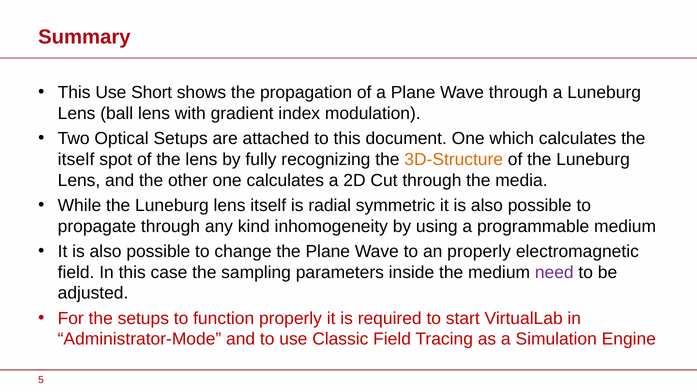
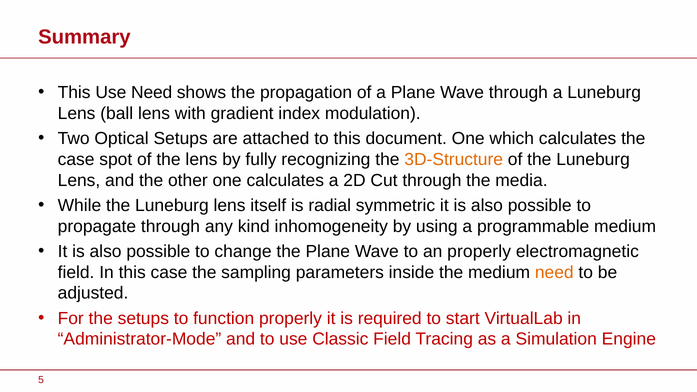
Use Short: Short -> Need (152, 92)
itself: itself -> case (76, 159)
need colour: purple -> orange (554, 272)
